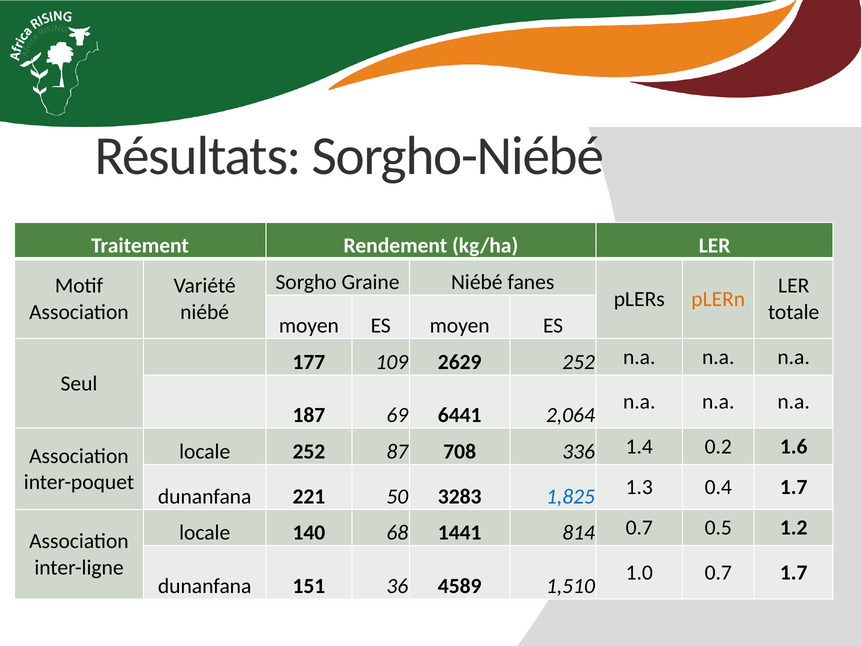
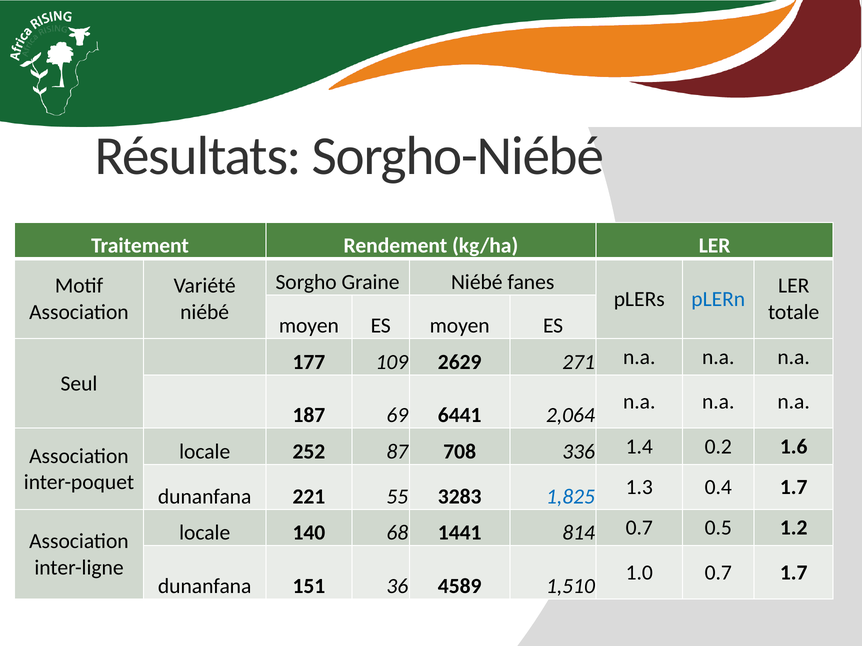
pLERn colour: orange -> blue (718, 299)
2629 252: 252 -> 271 (579, 362)
50: 50 -> 55 (397, 497)
